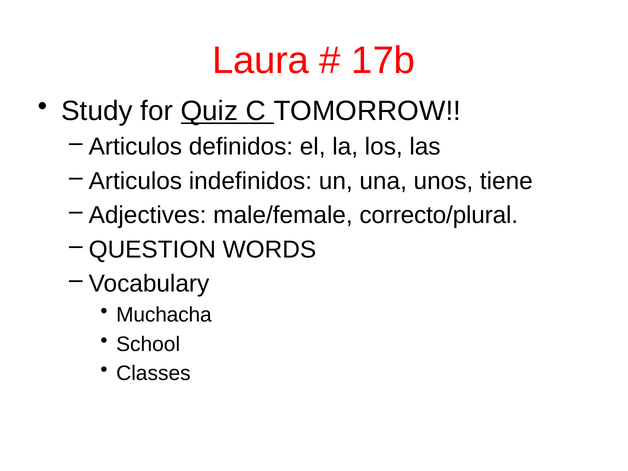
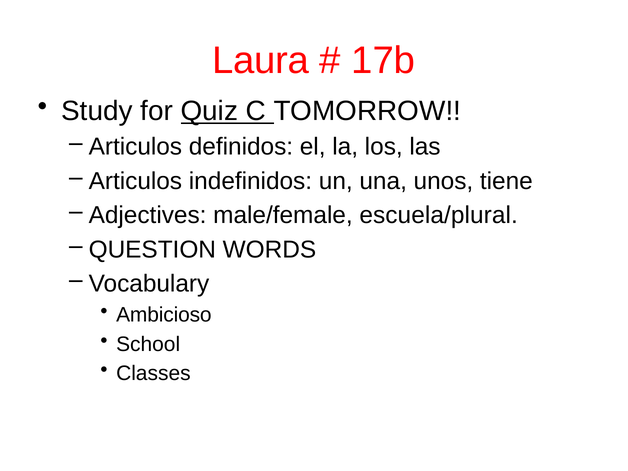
correcto/plural: correcto/plural -> escuela/plural (439, 215)
Muchacha: Muchacha -> Ambicioso (164, 315)
